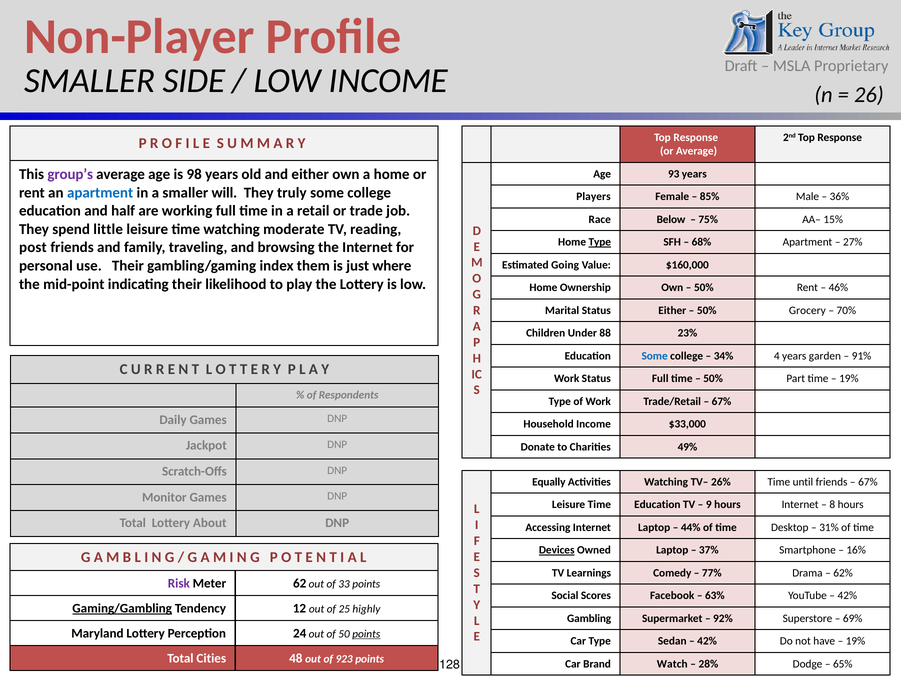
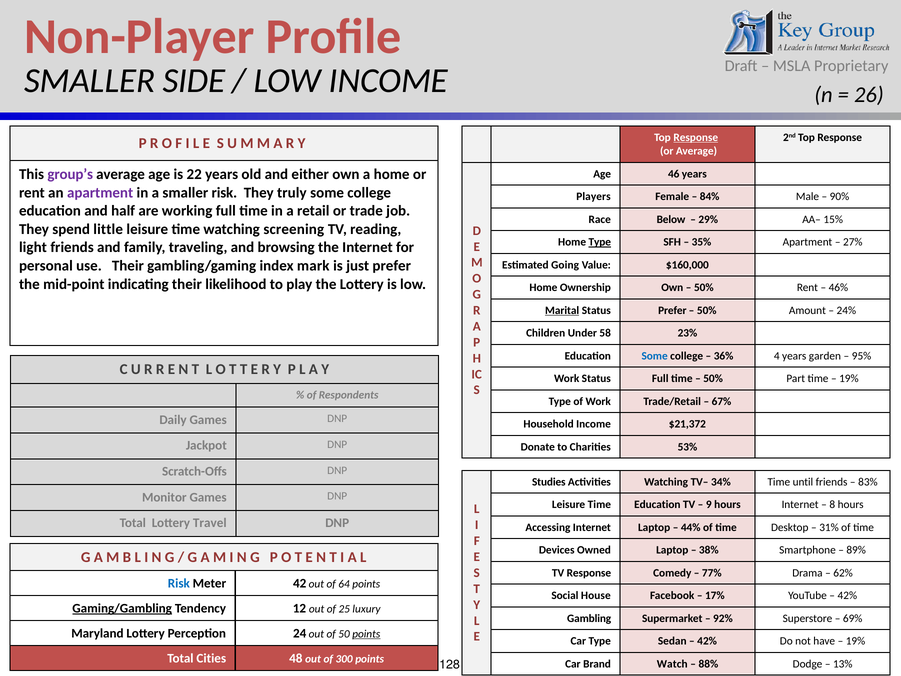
Response underline: none -> present (696, 137)
98: 98 -> 22 (194, 174)
93: 93 -> 46 (674, 174)
apartment colour: blue -> purple (100, 193)
smaller will: will -> risk (224, 193)
85%: 85% -> 84% (710, 197)
36%: 36% -> 90% (839, 197)
75%: 75% -> 29% (708, 219)
moderate: moderate -> screening (294, 229)
68%: 68% -> 35% (702, 242)
post: post -> light (33, 247)
them: them -> mark (313, 266)
just where: where -> prefer (392, 266)
Marital underline: none -> present (562, 310)
Status Either: Either -> Prefer (672, 310)
Grocery: Grocery -> Amount (807, 310)
70%: 70% -> 24% (846, 310)
88: 88 -> 58 (605, 333)
34%: 34% -> 36% (724, 356)
91%: 91% -> 95% (862, 356)
$33,000: $33,000 -> $21,372 (687, 424)
49%: 49% -> 53% (687, 447)
Equally: Equally -> Studies (549, 482)
26%: 26% -> 34% (721, 482)
67%: 67% -> 83% (868, 482)
About: About -> Travel (210, 523)
Devices underline: present -> none (557, 550)
37%: 37% -> 38% (709, 550)
16%: 16% -> 89% (856, 550)
TV Learnings: Learnings -> Response (589, 573)
Risk colour: purple -> blue (179, 583)
62: 62 -> 42 (300, 583)
33: 33 -> 64 (344, 584)
Scores: Scores -> House (596, 595)
63%: 63% -> 17% (715, 595)
highly: highly -> luxury (366, 609)
923: 923 -> 300 (344, 659)
28%: 28% -> 88% (708, 664)
65%: 65% -> 13% (843, 664)
